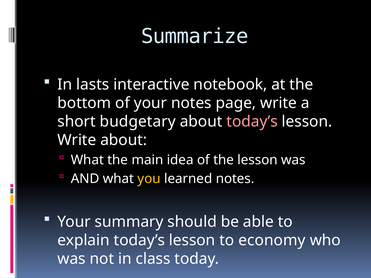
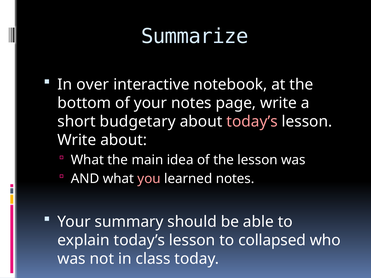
lasts: lasts -> over (93, 85)
you colour: yellow -> pink (149, 179)
economy: economy -> collapsed (272, 241)
